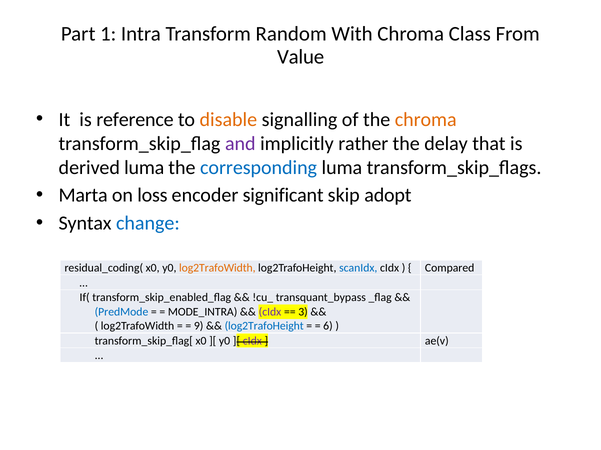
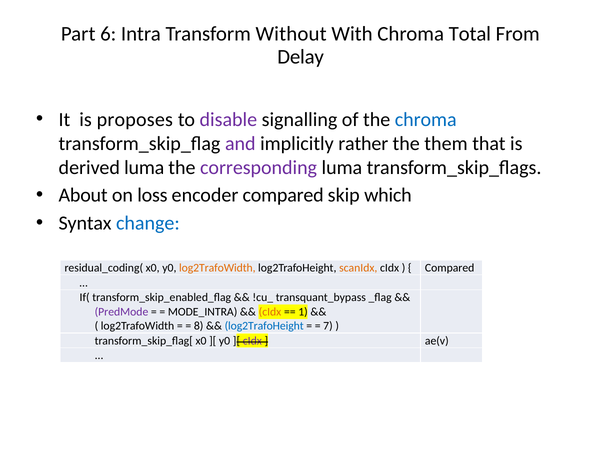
1: 1 -> 6 (108, 34)
Random: Random -> Without (291, 34)
Class: Class -> Total (470, 34)
Value: Value -> Delay (301, 57)
reference: reference -> proposes (135, 120)
disable colour: orange -> purple (228, 120)
chroma colour: orange -> blue (426, 120)
delay: delay -> them (446, 144)
corresponding colour: blue -> purple (259, 168)
Marta: Marta -> About (83, 196)
encoder significant: significant -> compared (283, 196)
adopt: adopt -> which (388, 196)
scanIdx colour: blue -> orange (358, 268)
PredMode colour: blue -> purple (121, 312)
cIdx colour: purple -> orange (270, 312)
3: 3 -> 1 (303, 312)
9: 9 -> 8 (199, 326)
6: 6 -> 7 (328, 326)
